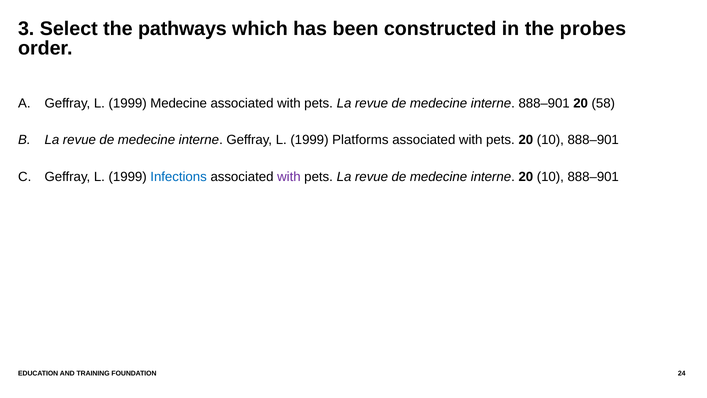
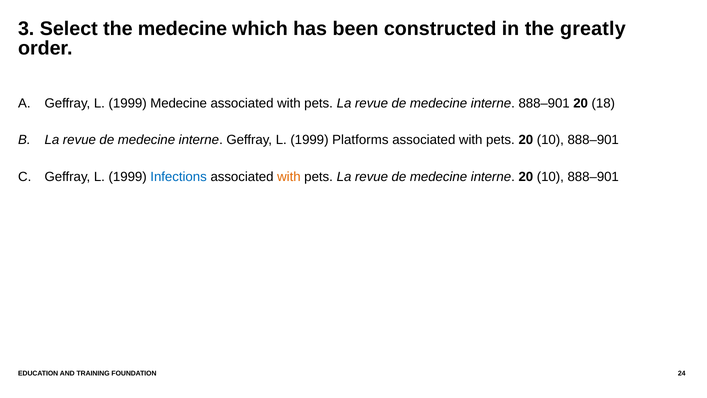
the pathways: pathways -> medecine (182, 29)
probes: probes -> greatly (593, 29)
58: 58 -> 18 (603, 103)
with colour: purple -> orange (289, 177)
